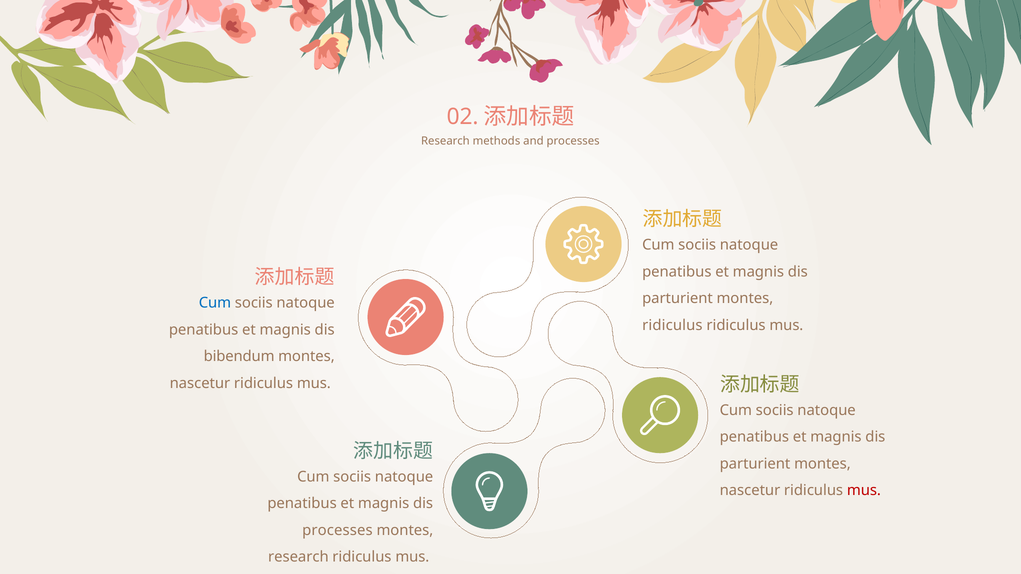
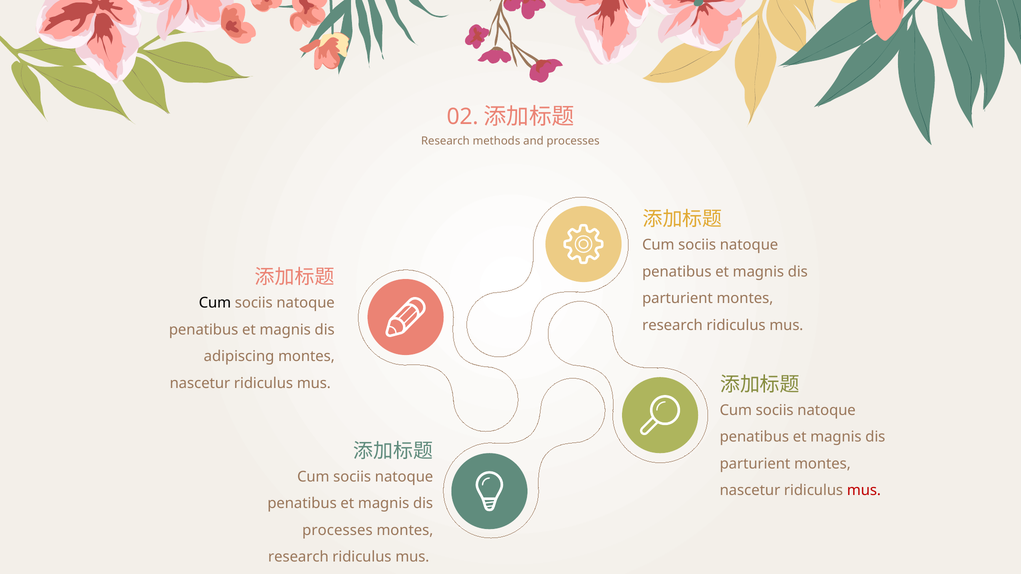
Cum colour: blue -> black (215, 303)
ridiculus: ridiculus -> research (672, 325)
bibendum: bibendum -> adipiscing (239, 357)
